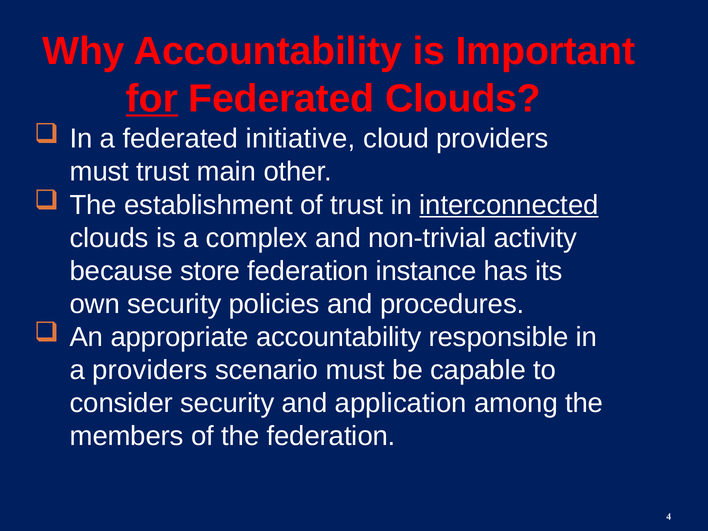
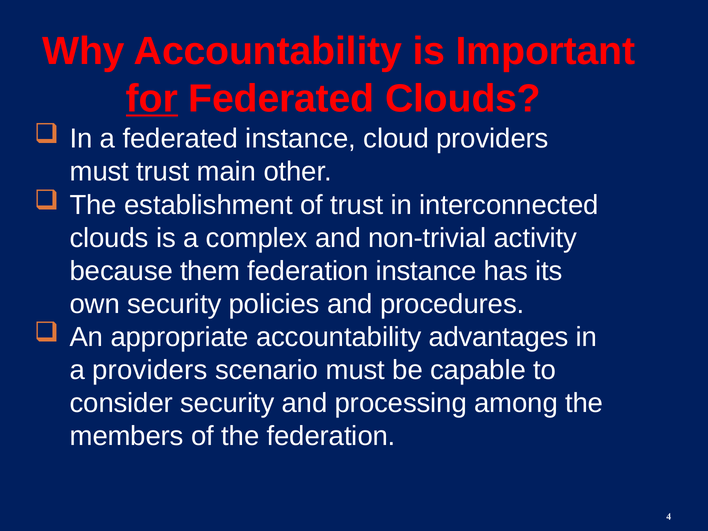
federated initiative: initiative -> instance (301, 139)
interconnected underline: present -> none (509, 205)
store: store -> them (210, 271)
responsible: responsible -> advantages (499, 337)
application: application -> processing (401, 403)
